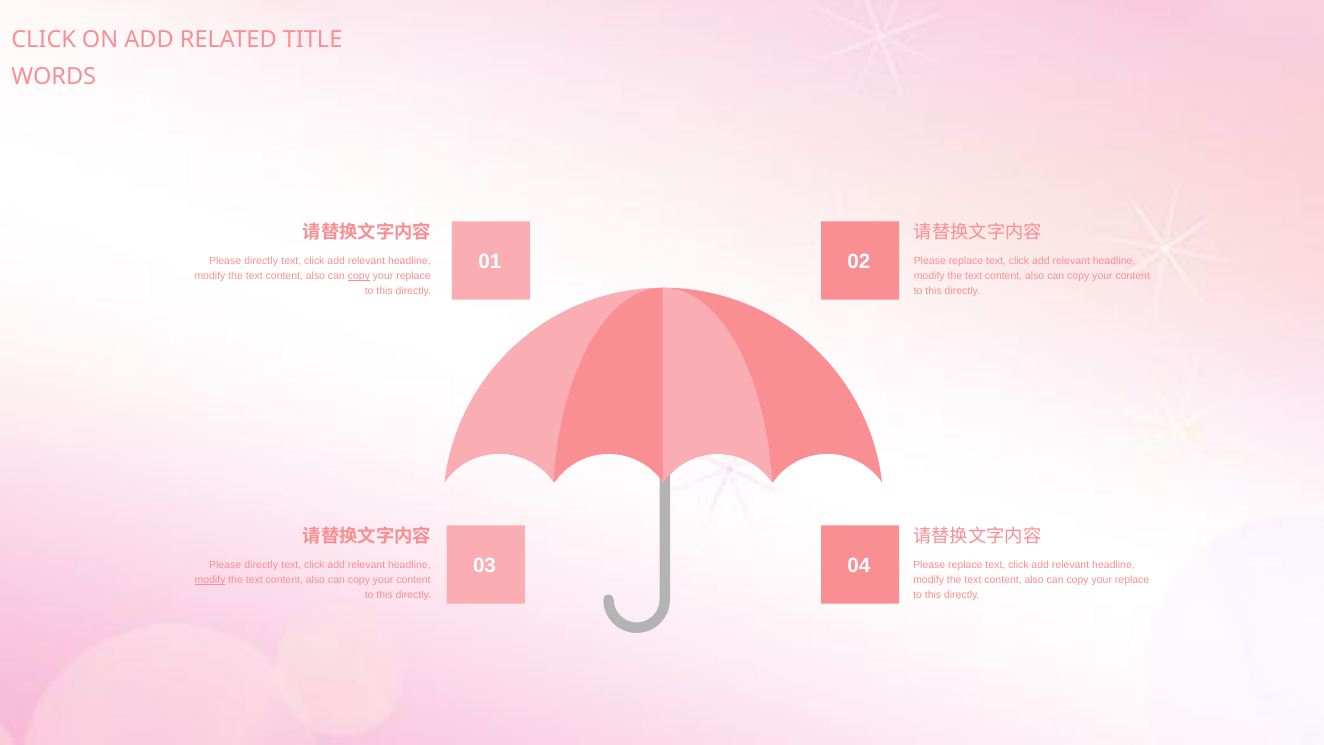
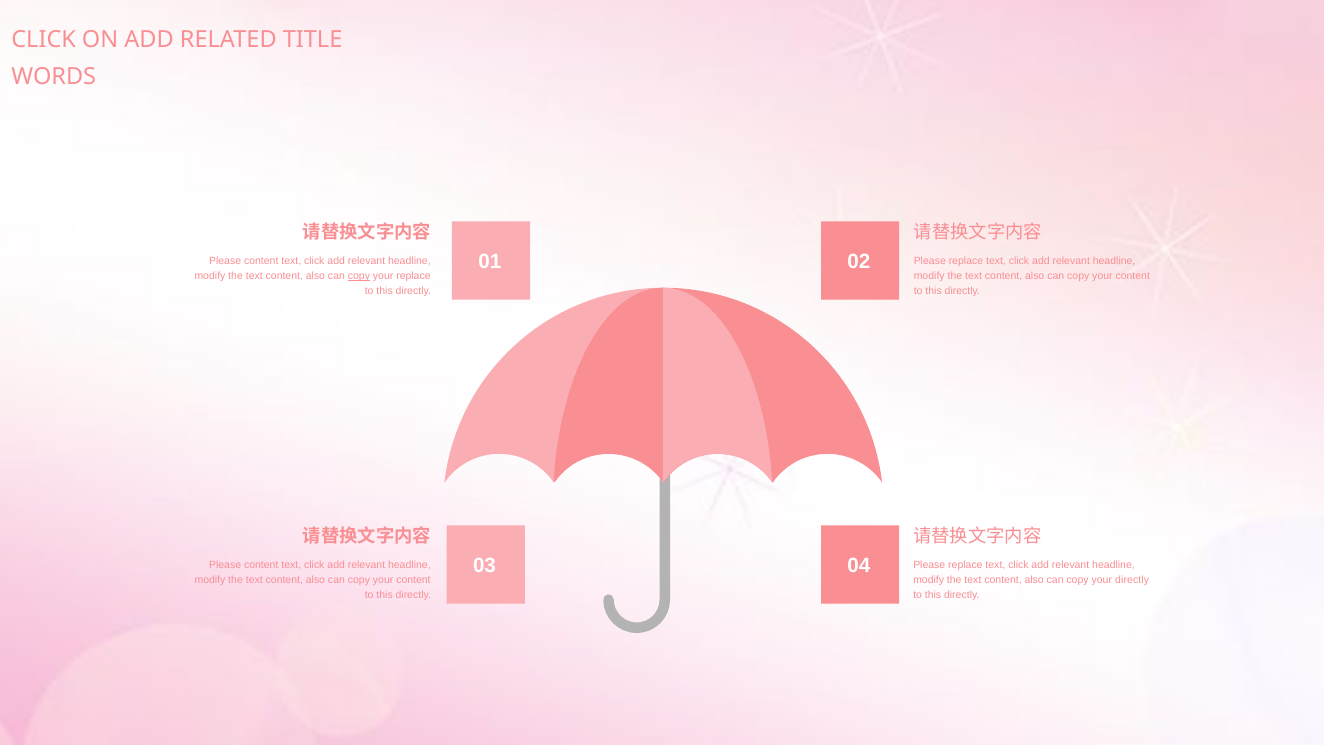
directly: directly -> content (261, 261)
directly: directly -> content (261, 565)
modify underline: present -> none (210, 580)
replace: replace -> directly (1132, 580)
